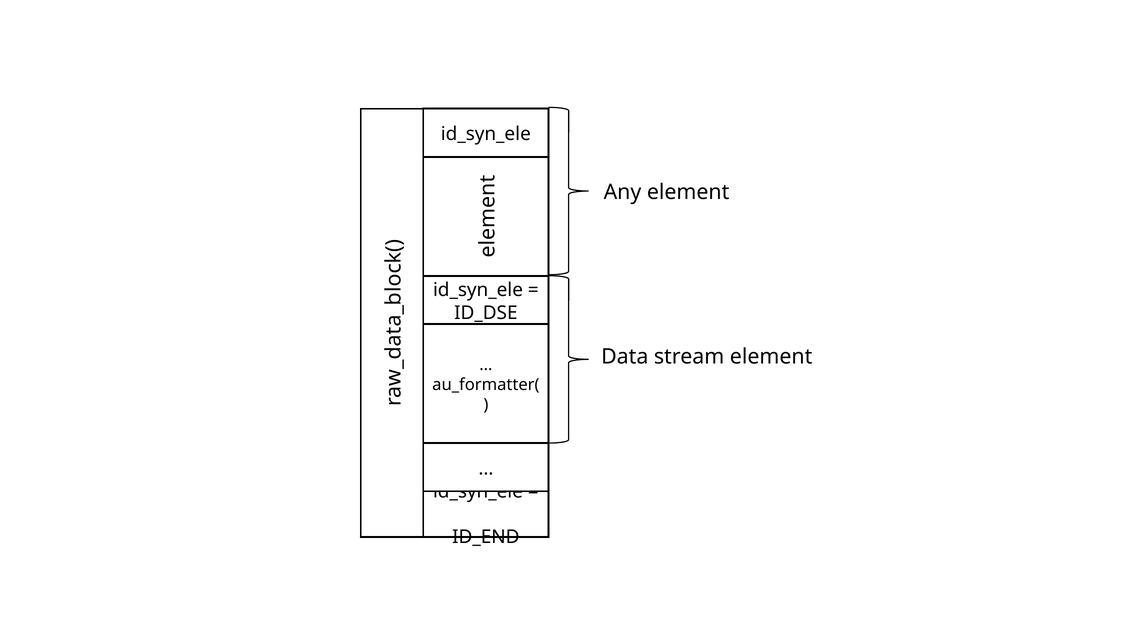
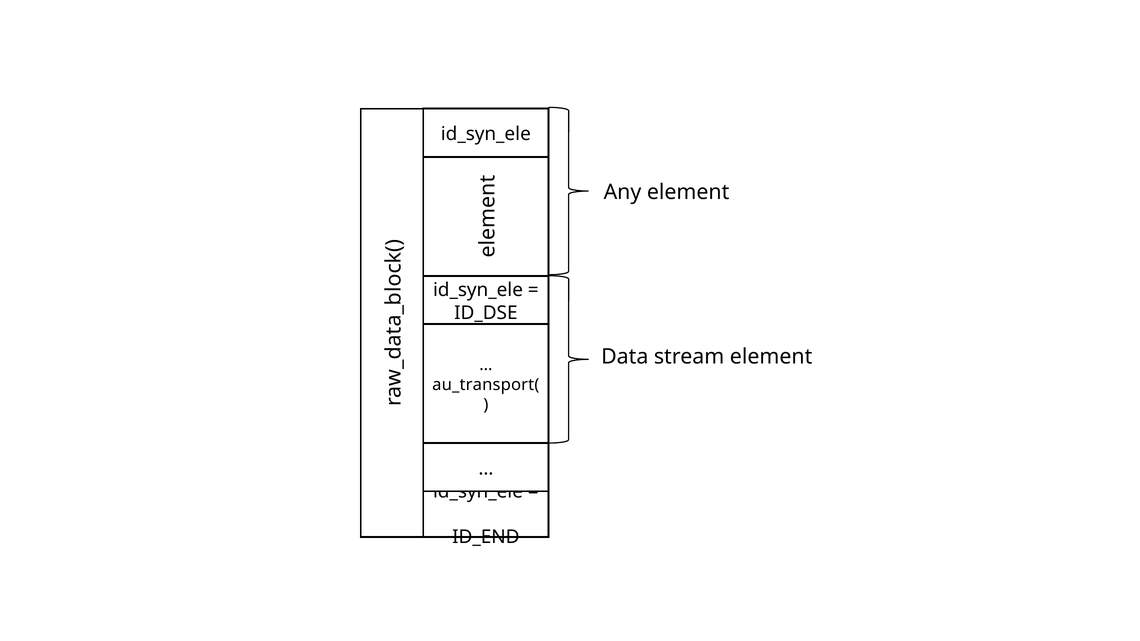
au_formatter(: au_formatter( -> au_transport( (486, 385)
